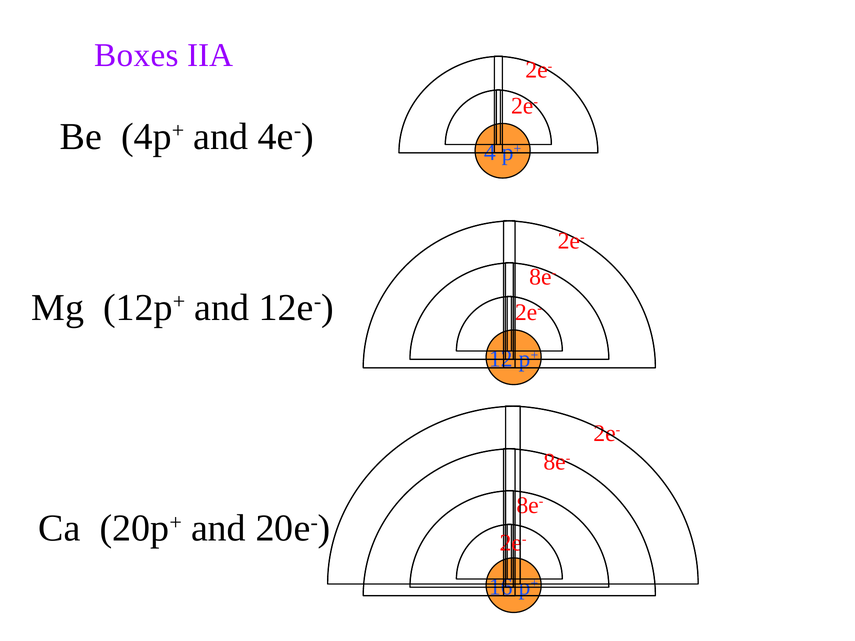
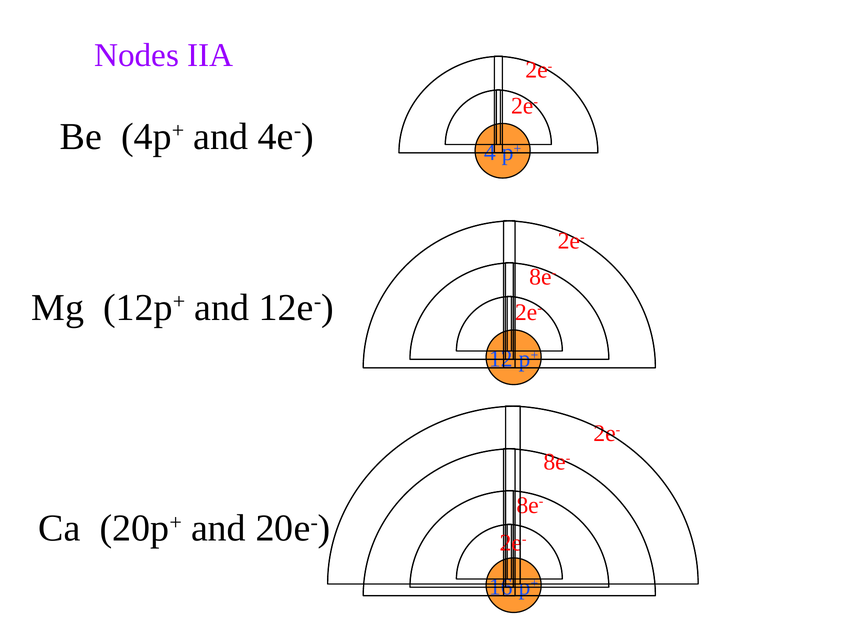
Boxes: Boxes -> Nodes (137, 55)
